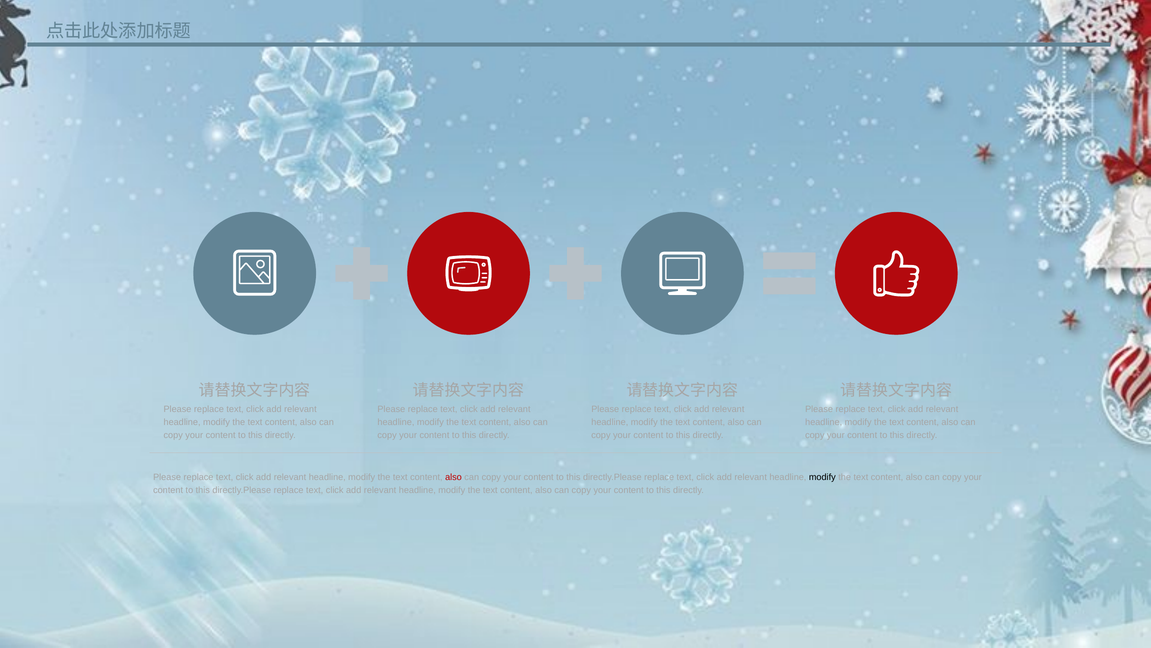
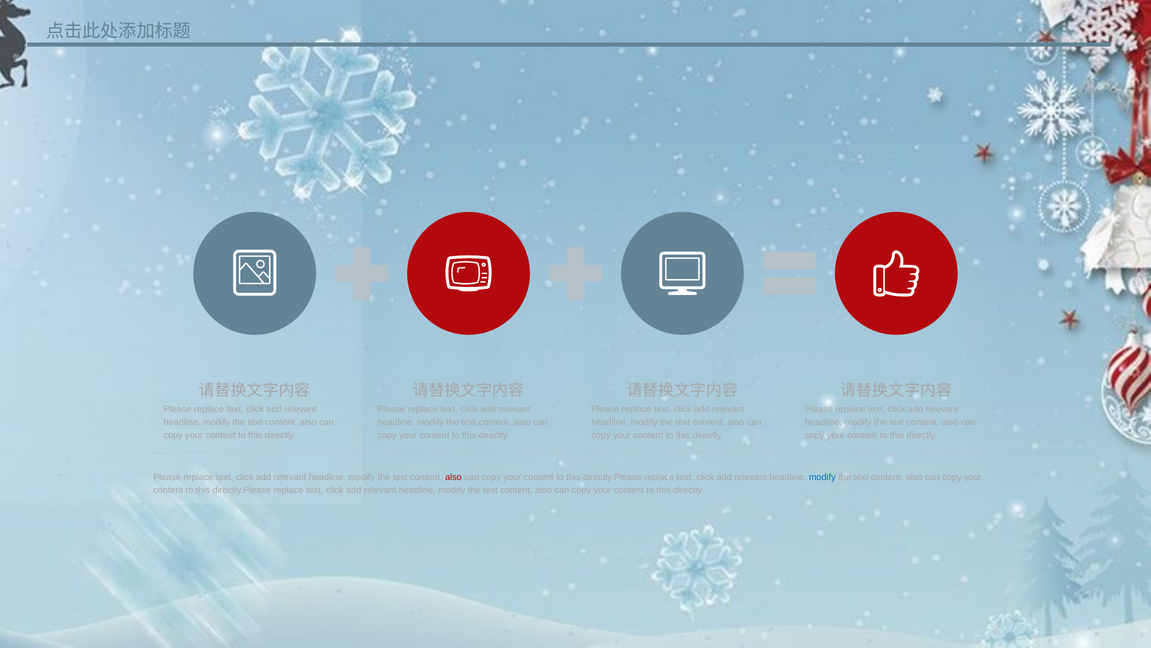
modify colour: black -> blue (822, 477)
